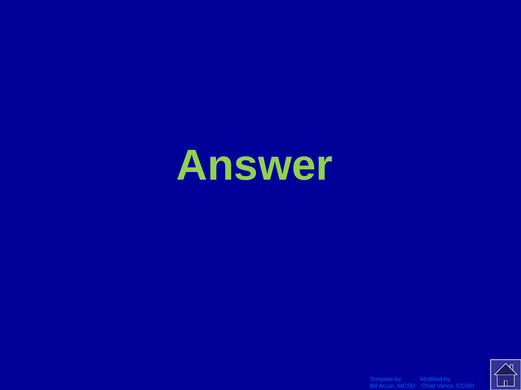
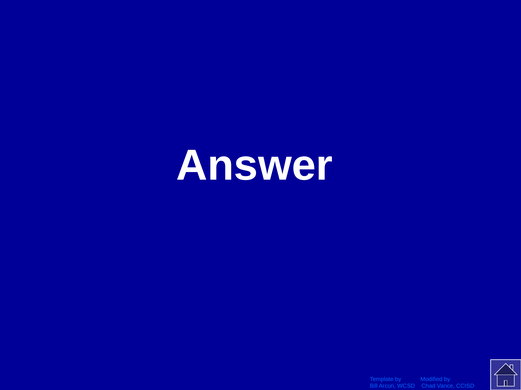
Answer colour: light green -> white (254, 166)
